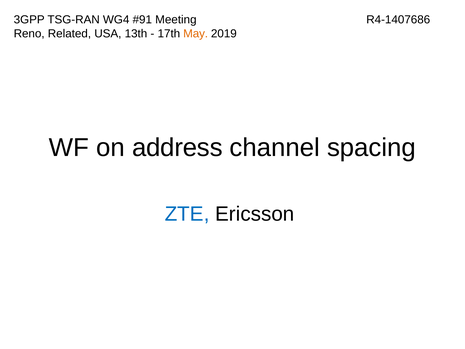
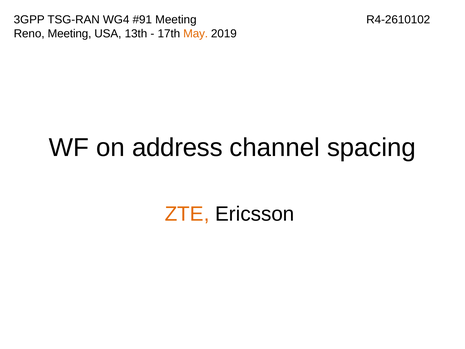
R4-1407686: R4-1407686 -> R4-2610102 (398, 20)
Reno Related: Related -> Meeting (70, 34)
ZTE colour: blue -> orange (187, 214)
